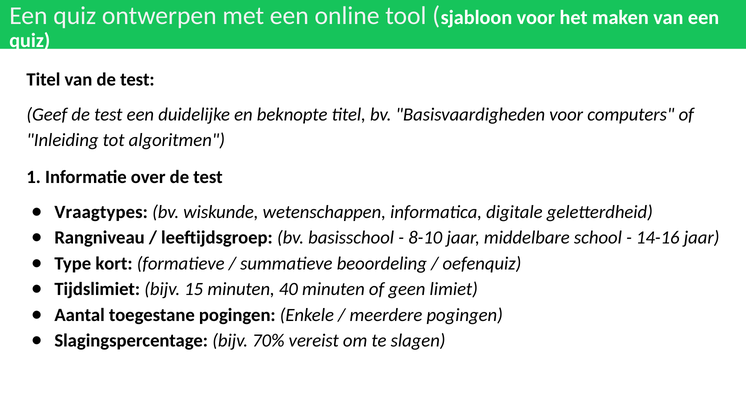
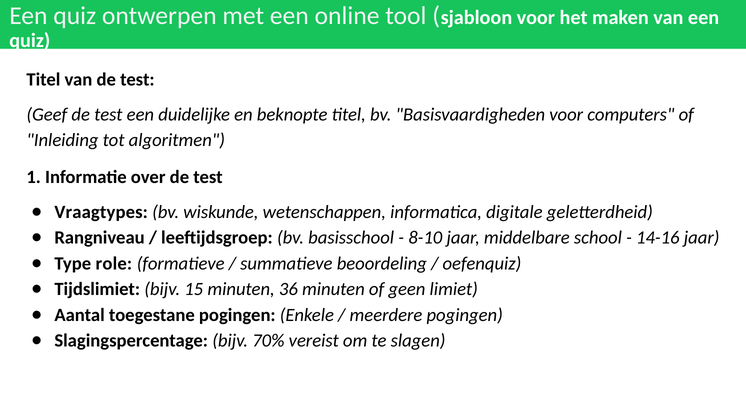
kort: kort -> role (114, 263)
40: 40 -> 36 (288, 289)
